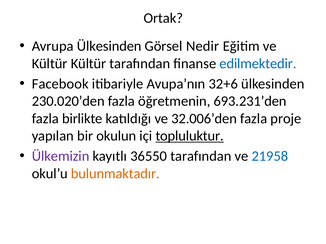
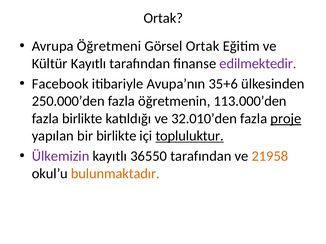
Avrupa Ülkesinden: Ülkesinden -> Öğretmeni (109, 46)
Görsel Nedir: Nedir -> Ortak (203, 46)
Kültür Kültür: Kültür -> Kayıtlı (89, 64)
edilmektedir colour: blue -> purple (258, 64)
32+6: 32+6 -> 35+6 (223, 84)
230.020’den: 230.020’den -> 250.000’den (68, 101)
693.231’den: 693.231’den -> 113.000’den (250, 101)
32.006’den: 32.006’den -> 32.010’den (204, 119)
proje underline: none -> present (286, 119)
bir okulun: okulun -> birlikte (116, 136)
21958 colour: blue -> orange (270, 156)
